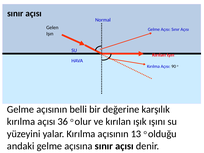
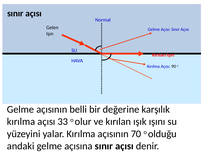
36: 36 -> 33 (63, 122)
13: 13 -> 70 (136, 134)
